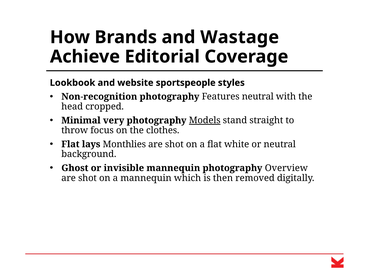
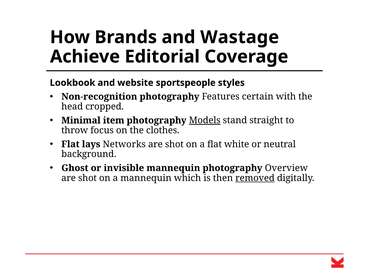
Features neutral: neutral -> certain (258, 97)
very: very -> item (114, 120)
Monthlies: Monthlies -> Networks (124, 144)
removed underline: none -> present (255, 178)
